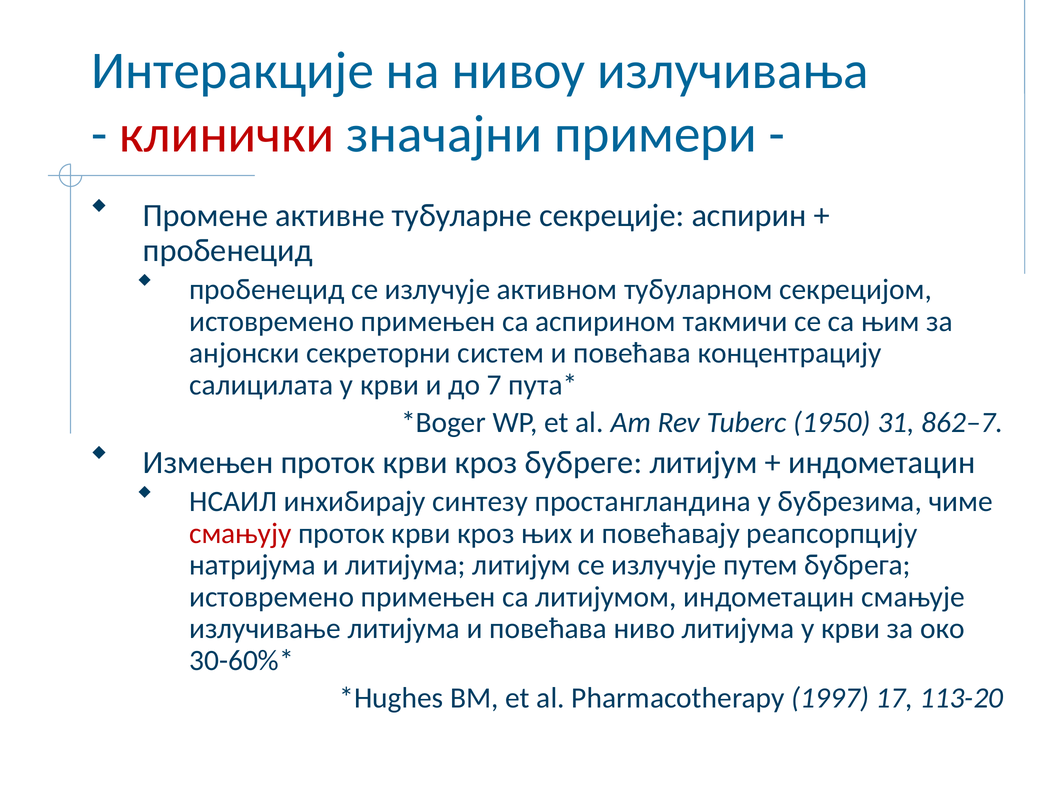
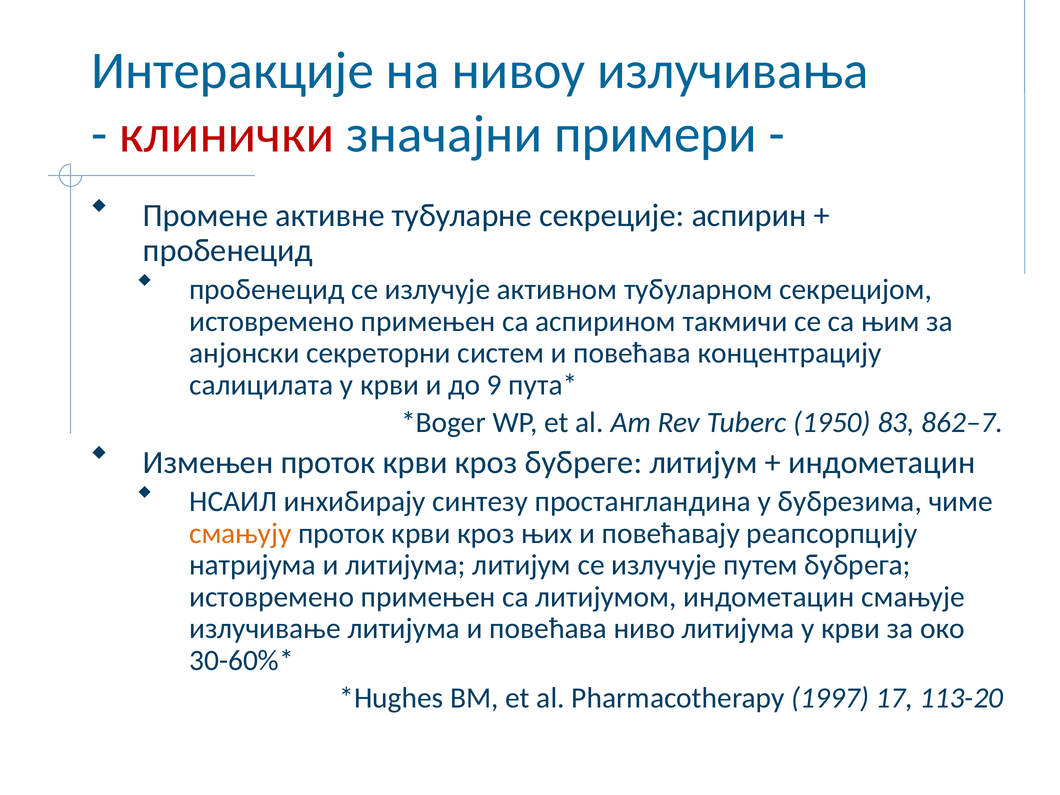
7: 7 -> 9 (494, 385)
31: 31 -> 83 (896, 423)
смањују colour: red -> orange (240, 533)
